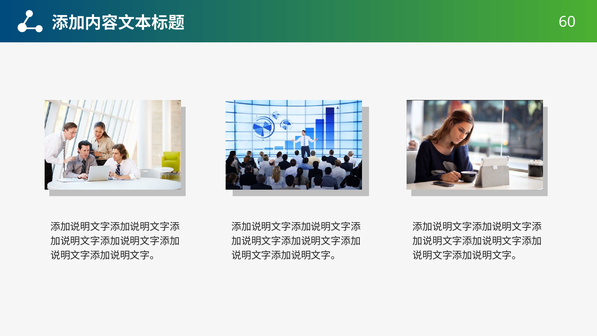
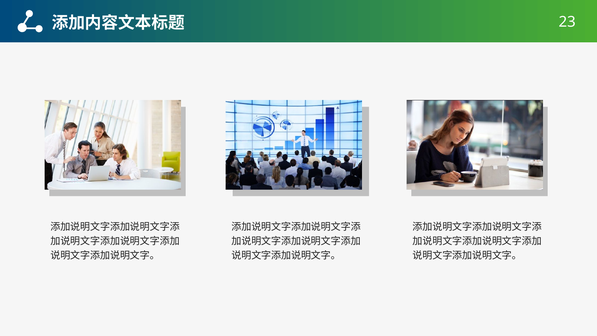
60: 60 -> 23 (567, 22)
